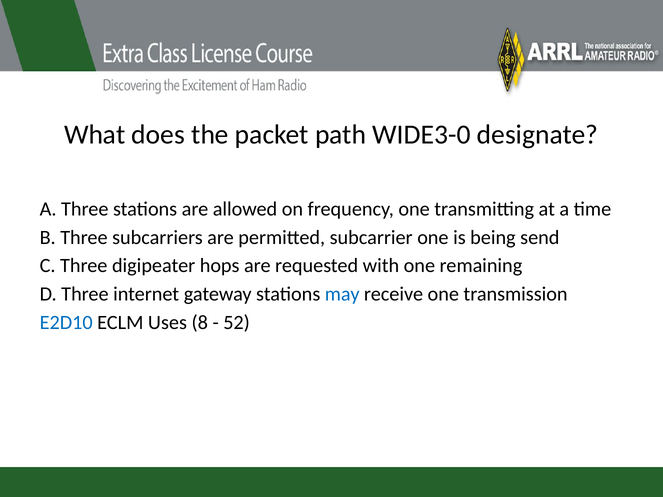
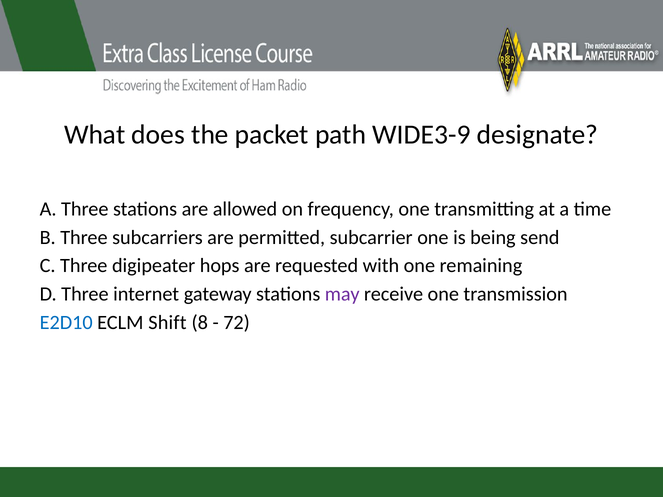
WIDE3-0: WIDE3-0 -> WIDE3-9 (422, 134)
may colour: blue -> purple (342, 294)
Uses: Uses -> Shift (167, 322)
52: 52 -> 72 (237, 322)
